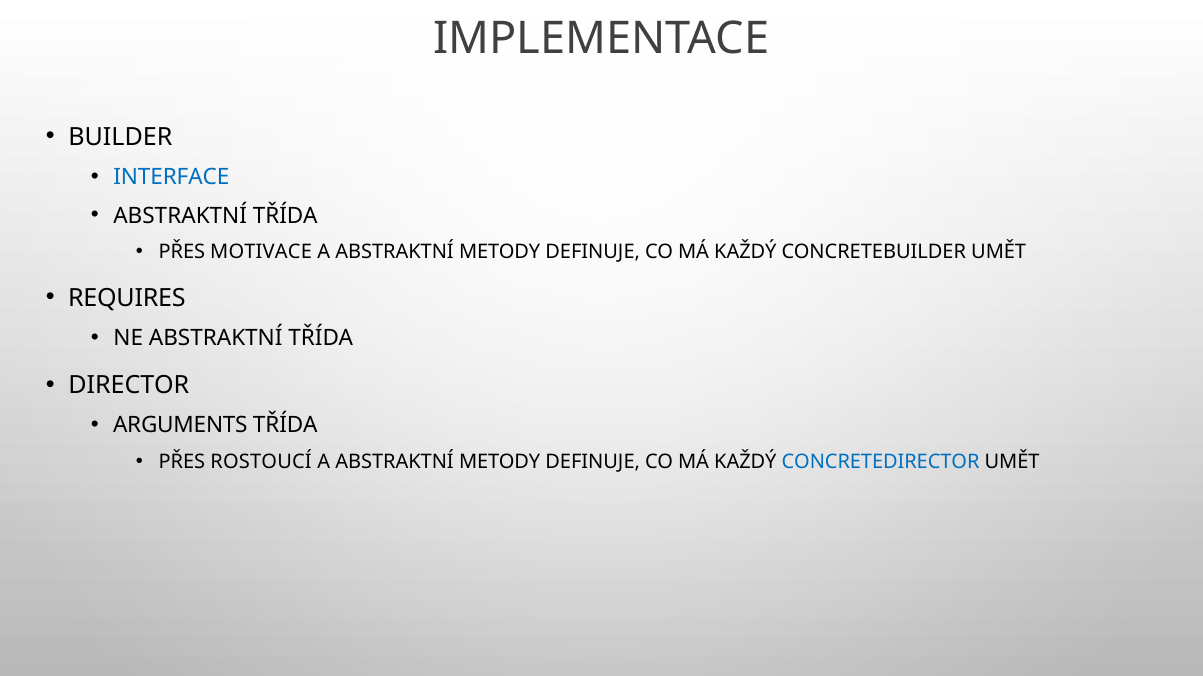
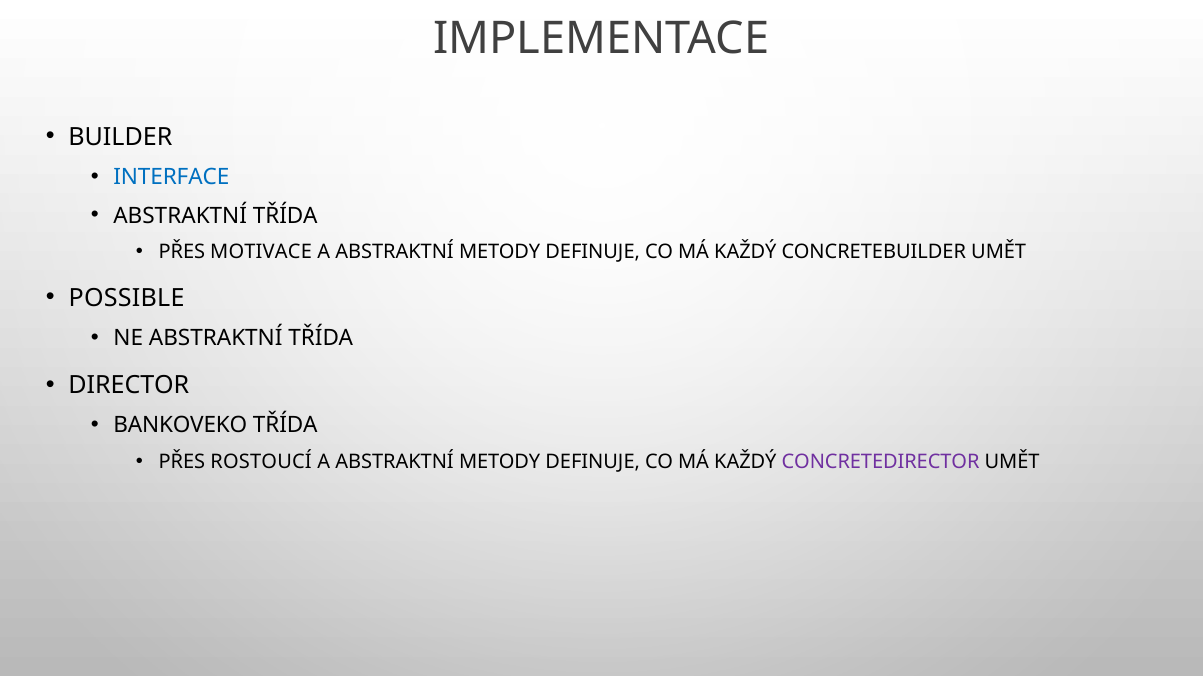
REQUIRES: REQUIRES -> POSSIBLE (127, 298)
ARGUMENTS: ARGUMENTS -> BANKOVEKO (180, 426)
CONCRETEDIRECTOR colour: blue -> purple (881, 462)
